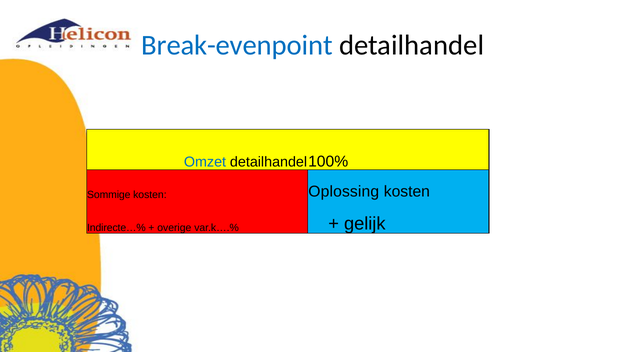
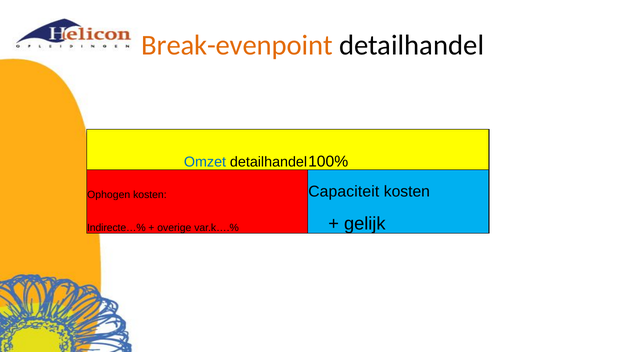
Break-evenpoint colour: blue -> orange (237, 45)
Sommige: Sommige -> Ophogen (109, 195)
Oplossing: Oplossing -> Capaciteit (344, 192)
